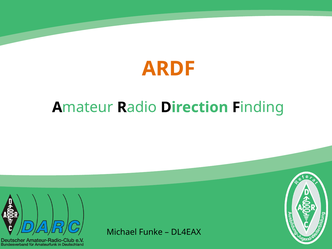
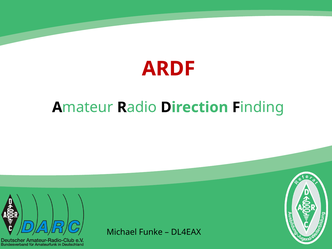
ARDF colour: orange -> red (169, 69)
